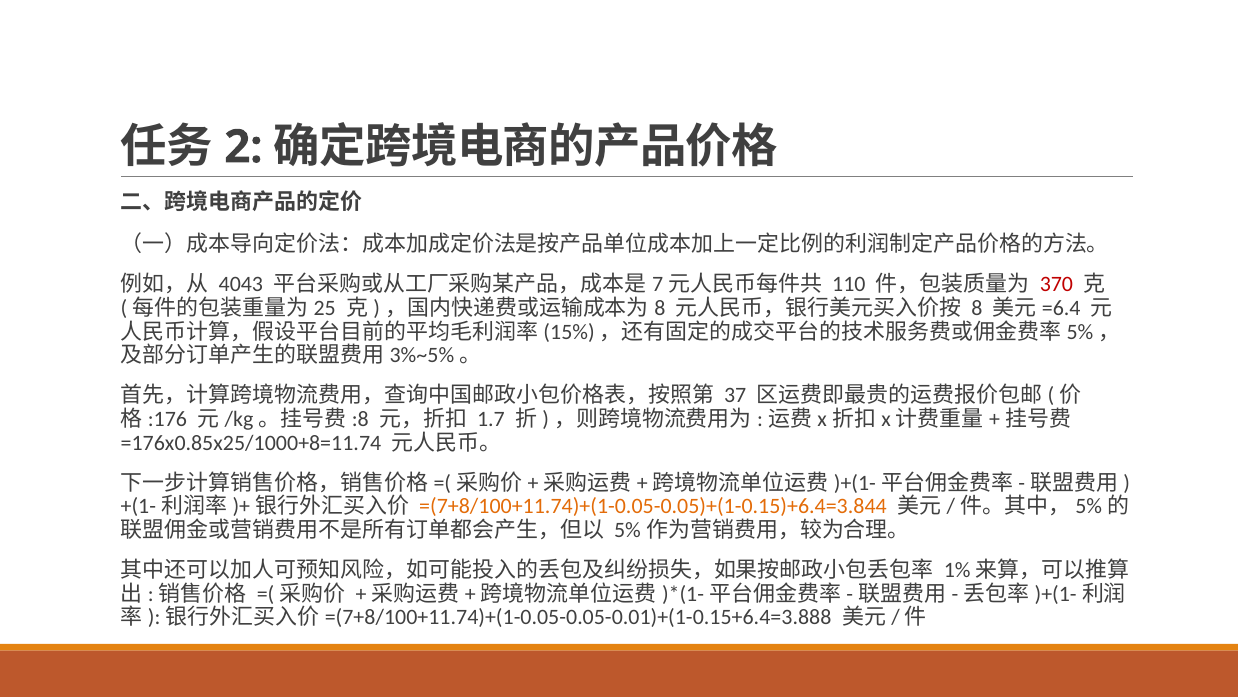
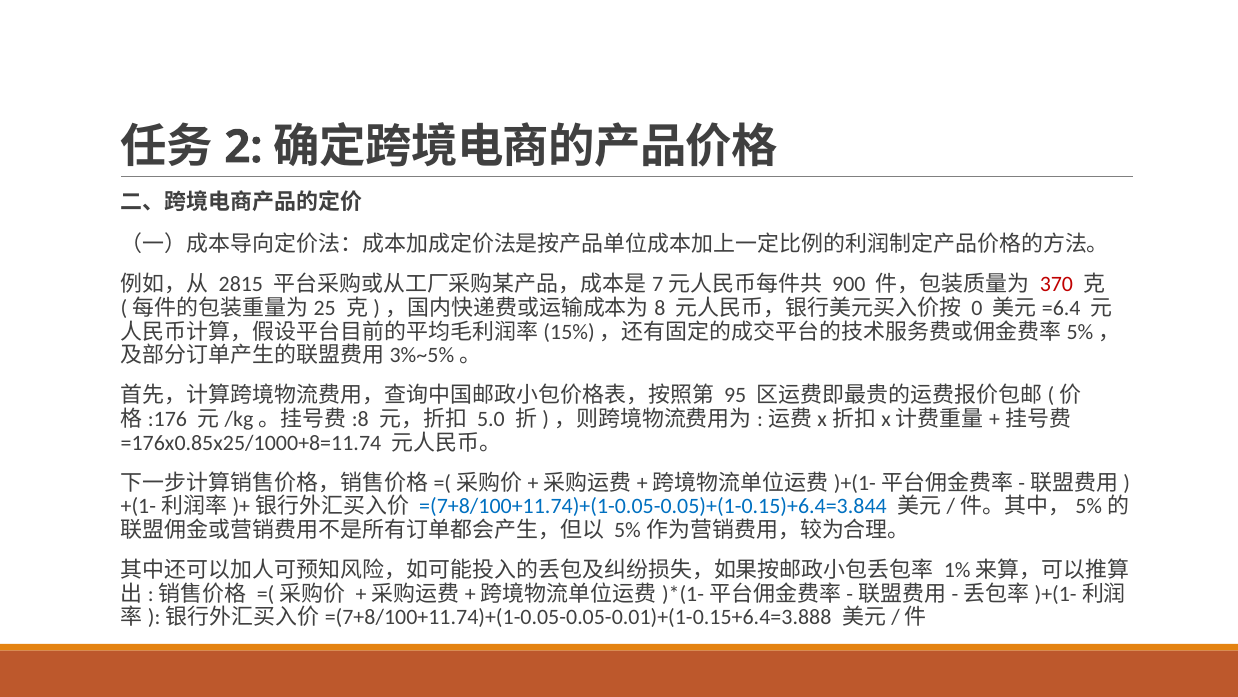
4043: 4043 -> 2815 (241, 284)
110: 110 -> 900 (849, 284)
8: 8 -> 0 (977, 308)
37: 37 -> 95 (735, 395)
1.7: 1.7 -> 5.0 (491, 419)
=(7+8/100+11.74)+(1-0.05-0.05)+(1-0.15)+6.4=3.844 colour: orange -> blue (653, 506)
